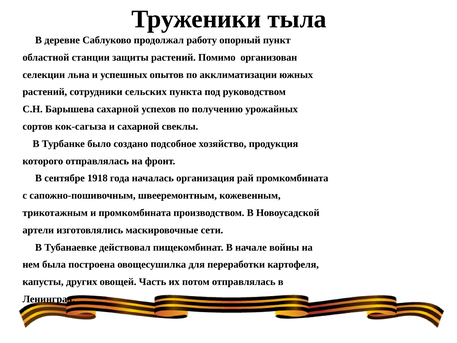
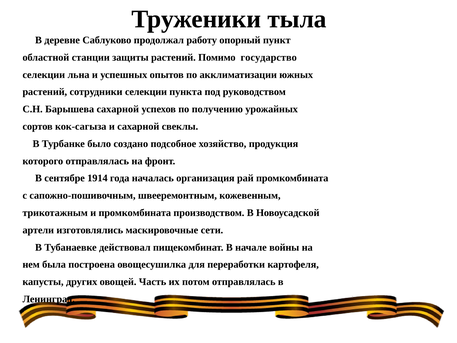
организован: организован -> государство (269, 57)
сотрудники сельских: сельских -> селекции (146, 92)
1918: 1918 -> 1914 (97, 178)
